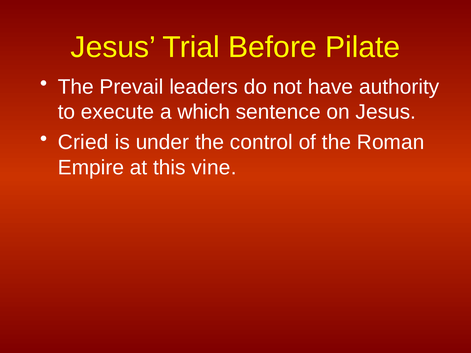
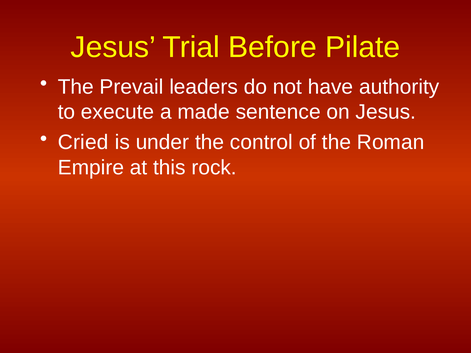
which: which -> made (204, 112)
vine: vine -> rock (214, 168)
